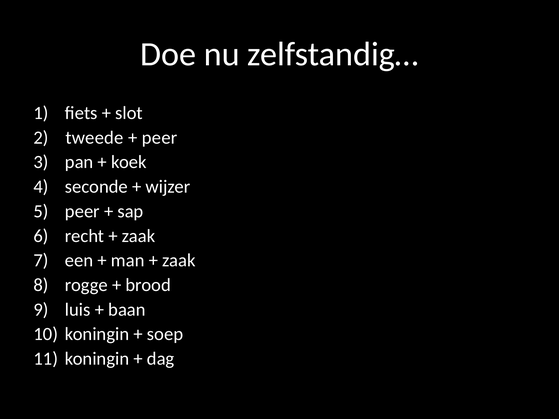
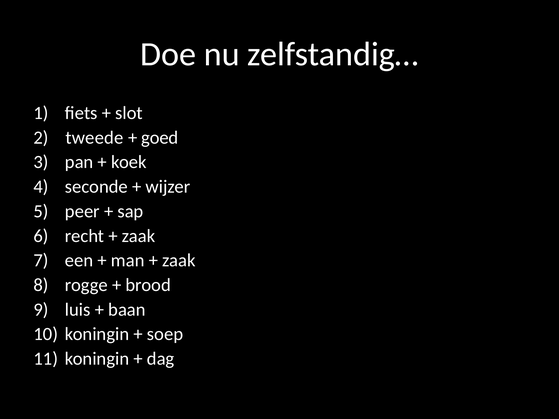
peer: peer -> goed (160, 138)
